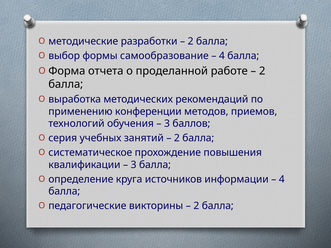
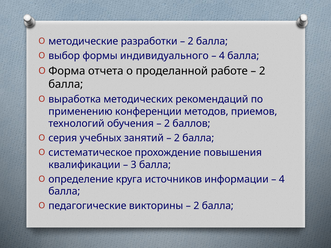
самообразование: самообразование -> индивидуального (164, 56)
3: 3 -> 2 (167, 124)
